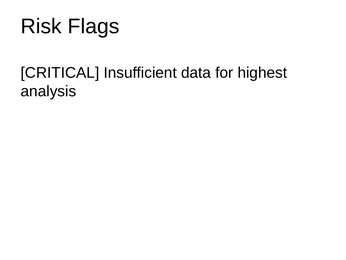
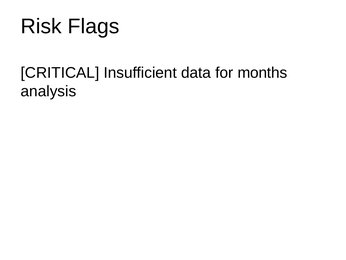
highest: highest -> months (262, 73)
